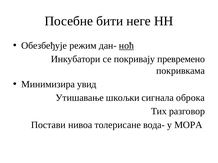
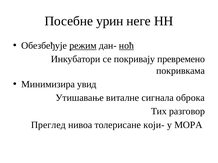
бити: бити -> урин (110, 21)
режим underline: none -> present (83, 46)
шкољки: шкољки -> виталне (123, 98)
Постави: Постави -> Преглед (48, 125)
вода-: вода- -> који- (154, 125)
